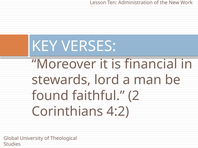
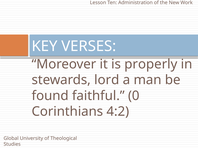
financial: financial -> properly (151, 64)
2: 2 -> 0 (134, 96)
